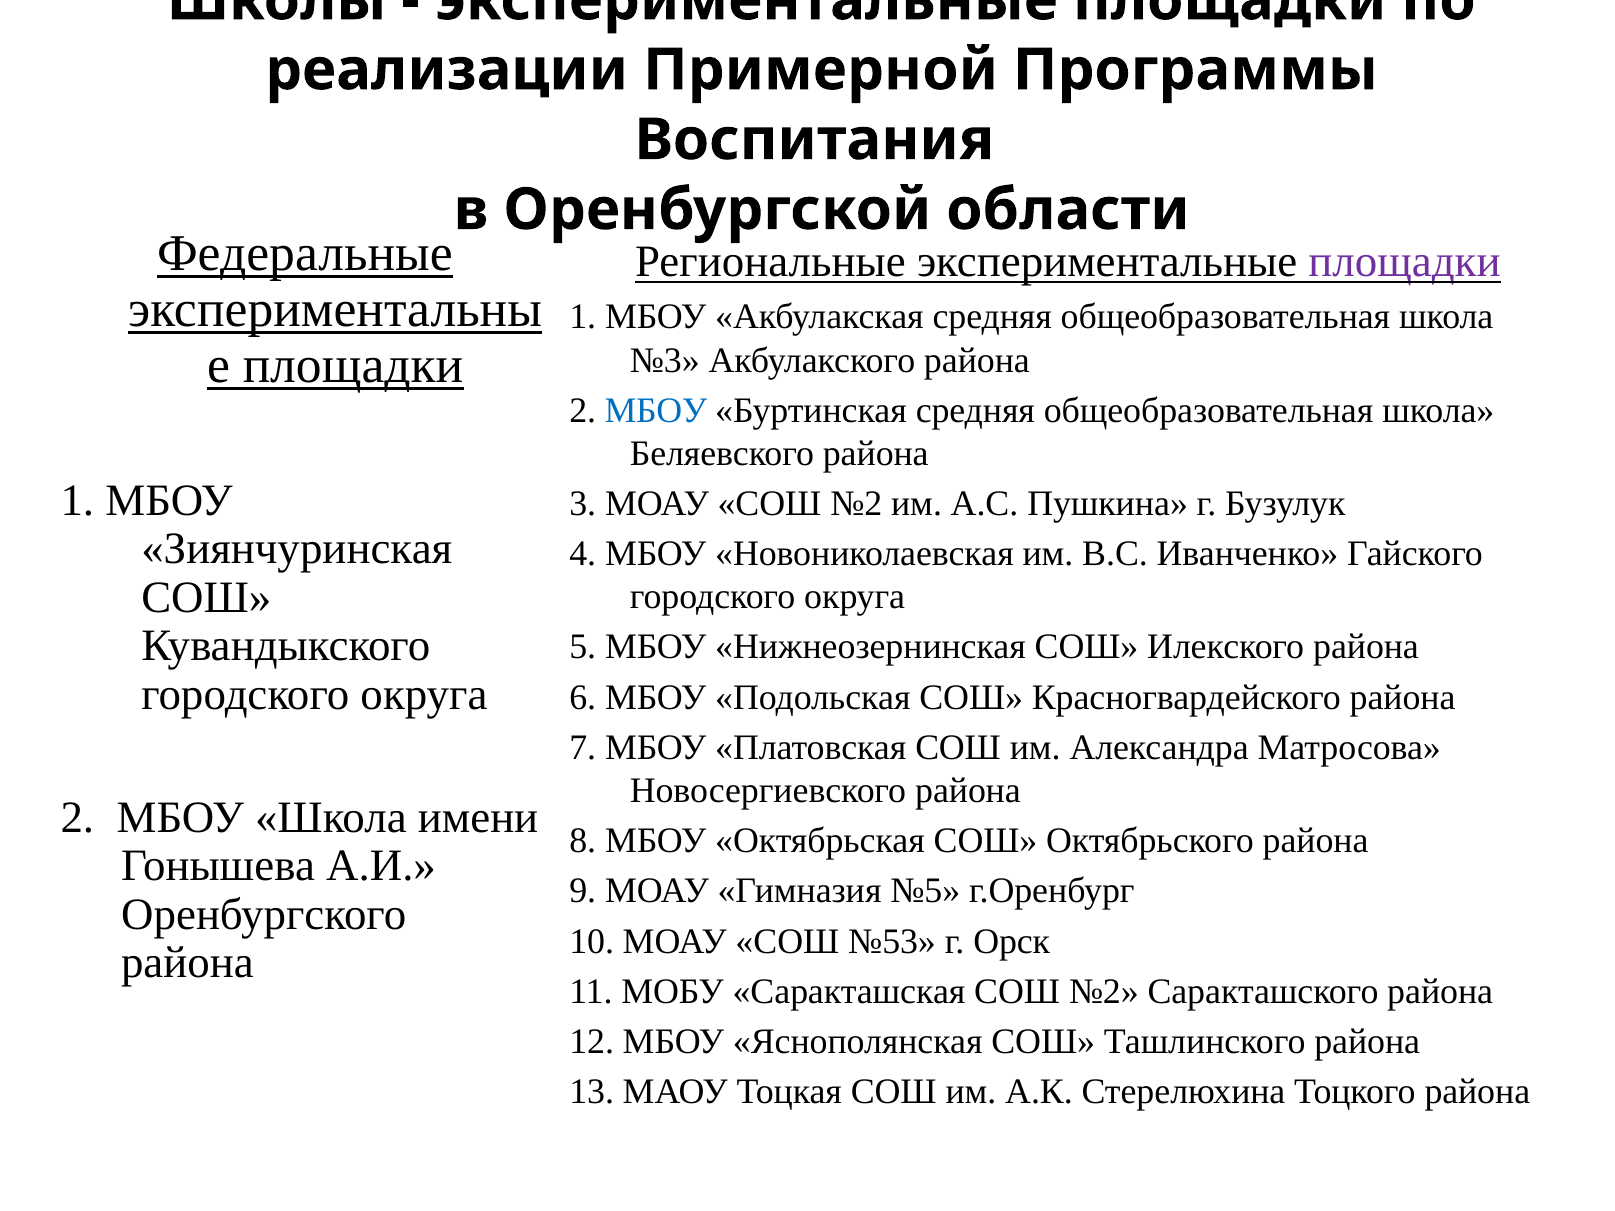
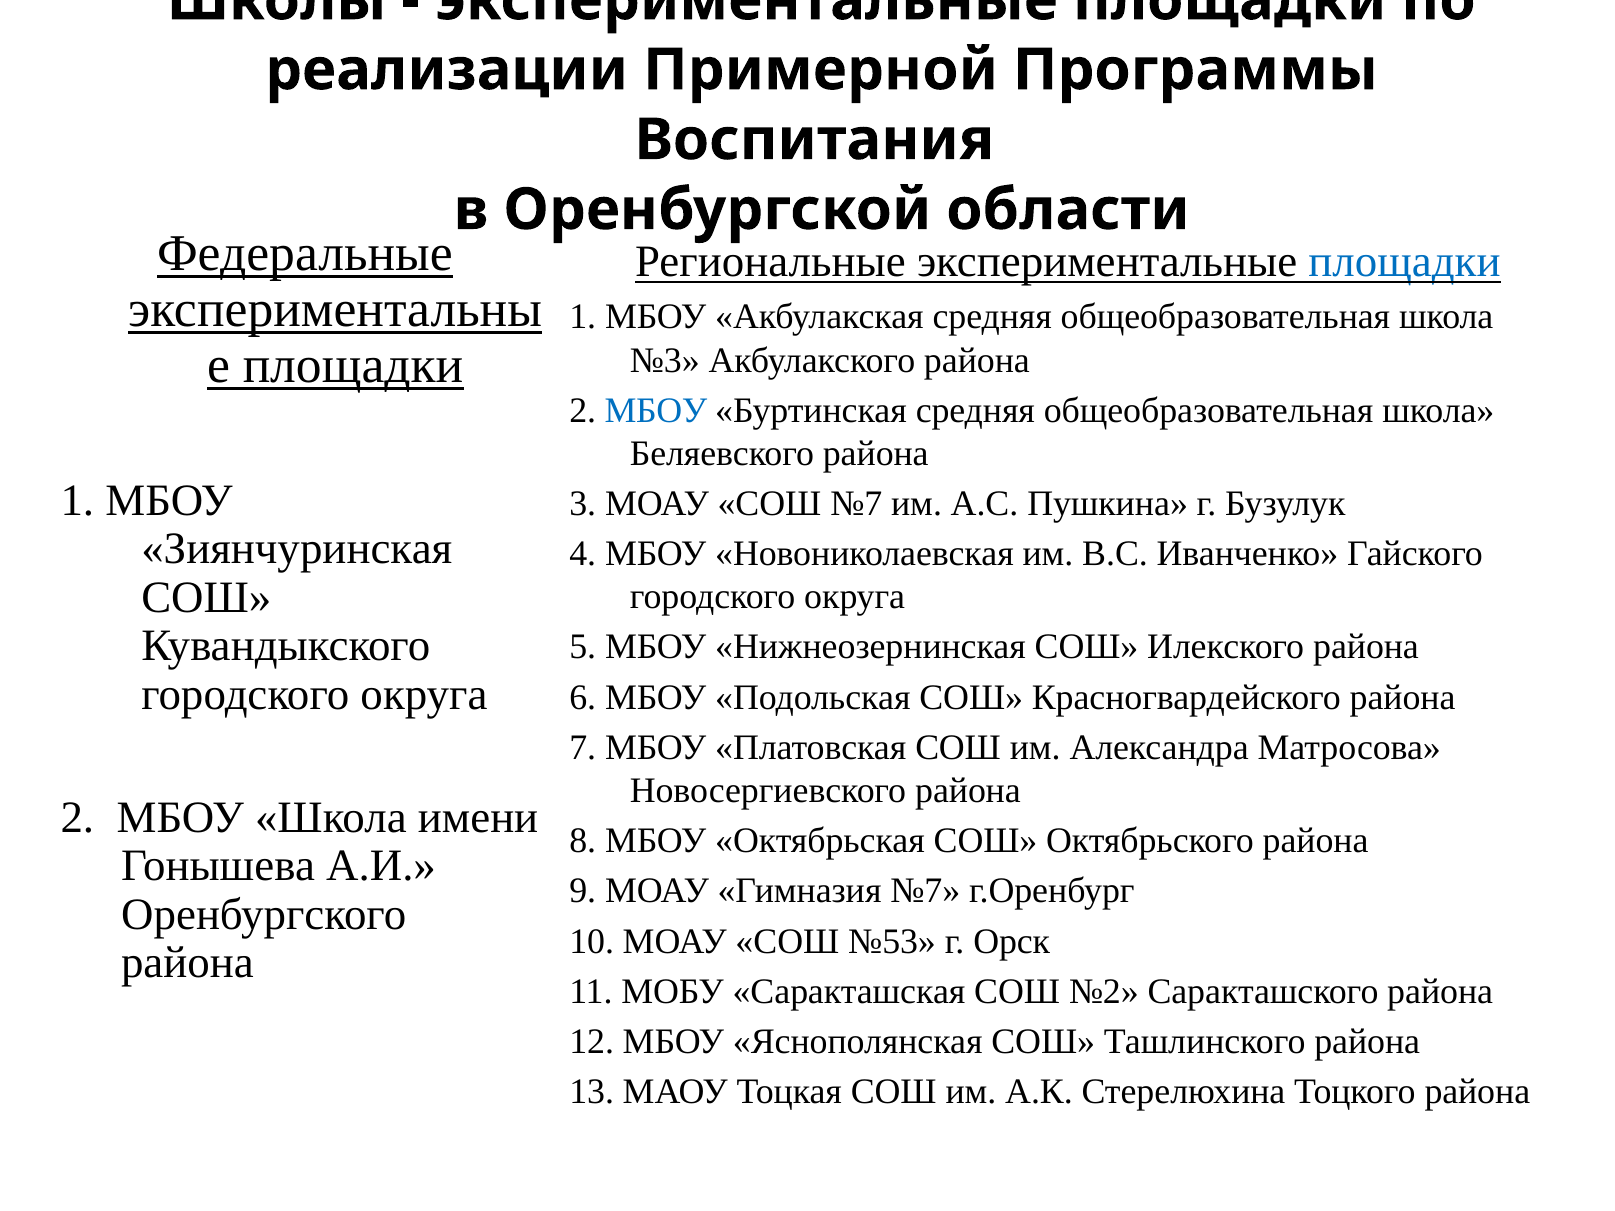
площадки colour: purple -> blue (1404, 262)
МОАУ СОШ №2: №2 -> №7 (856, 504)
Гимназия №5: №5 -> №7 (925, 891)
